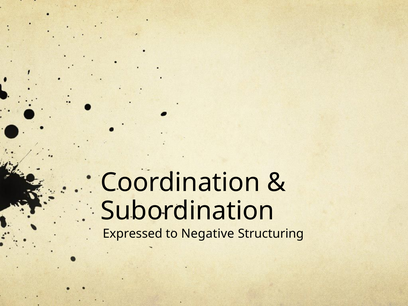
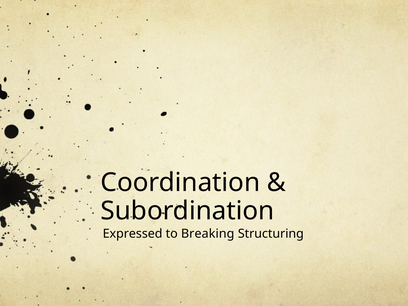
Negative: Negative -> Breaking (208, 234)
